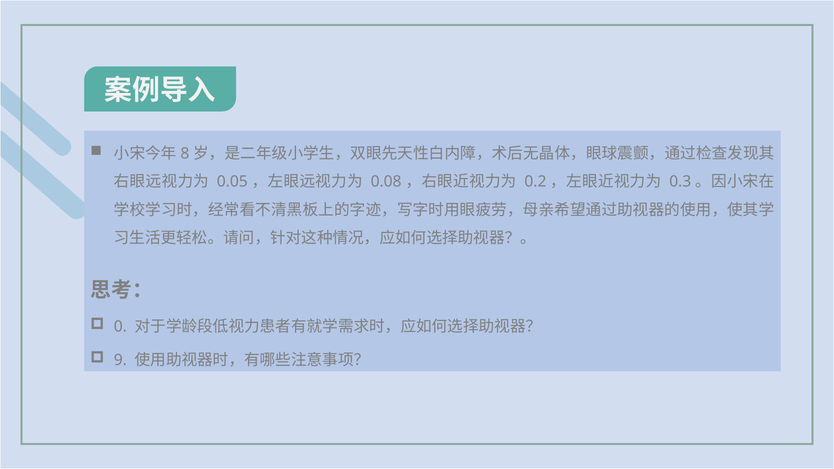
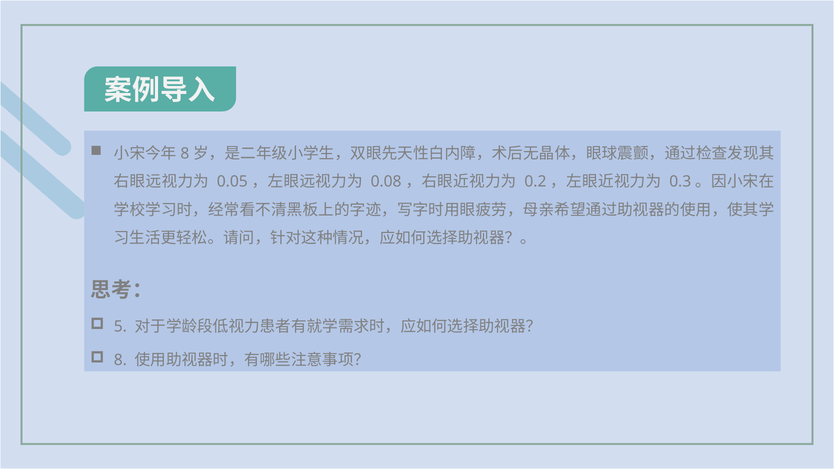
0: 0 -> 5 (120, 327)
9: 9 -> 8 (120, 360)
